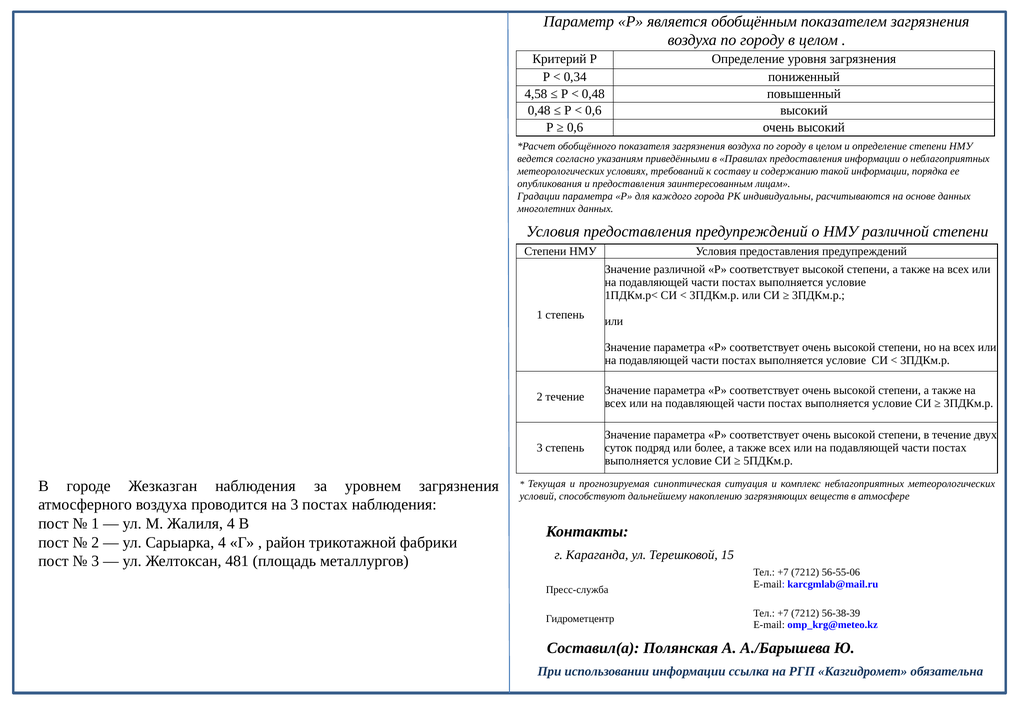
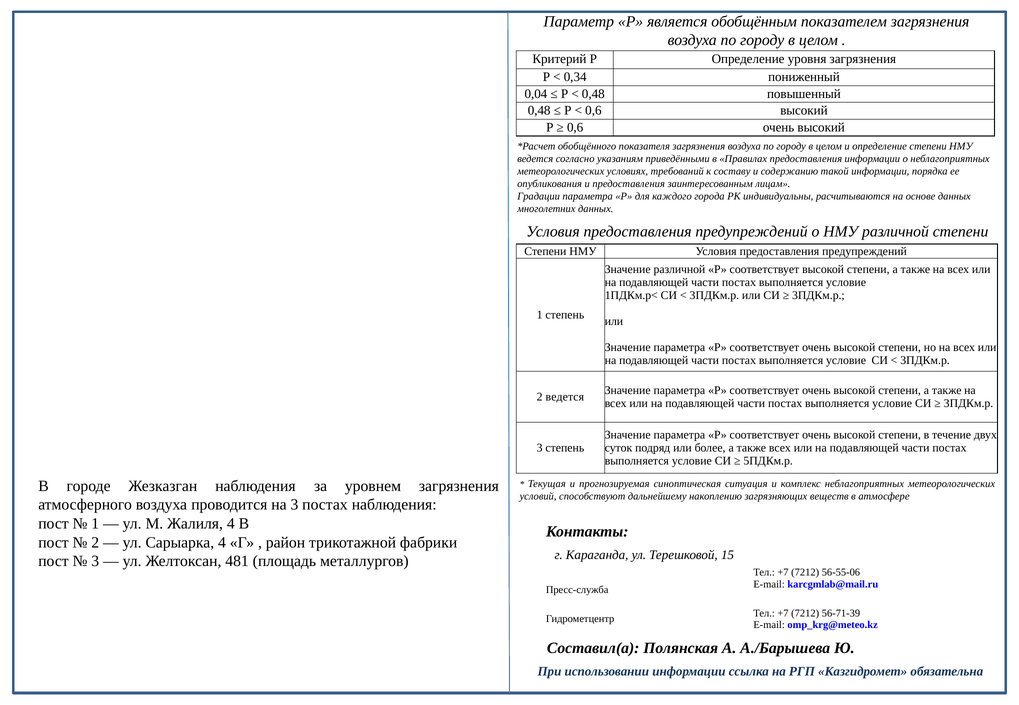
4,58: 4,58 -> 0,04 (536, 94)
2 течение: течение -> ведется (565, 397)
56-38-39: 56-38-39 -> 56-71-39 (841, 614)
